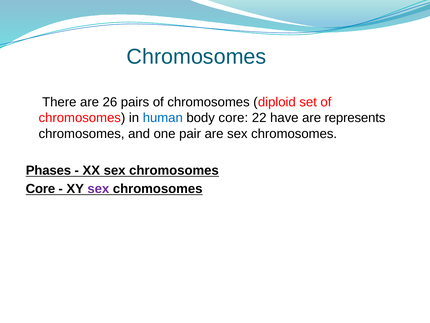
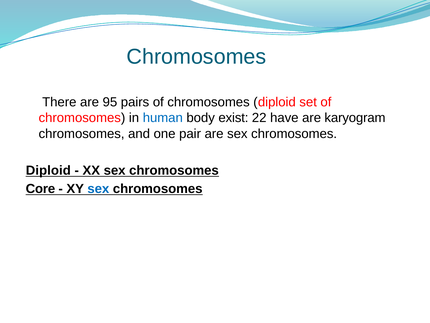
26: 26 -> 95 (110, 102)
body core: core -> exist (233, 118)
represents: represents -> karyogram (355, 118)
Phases: Phases -> Diploid (48, 170)
sex colour: purple -> blue (98, 189)
